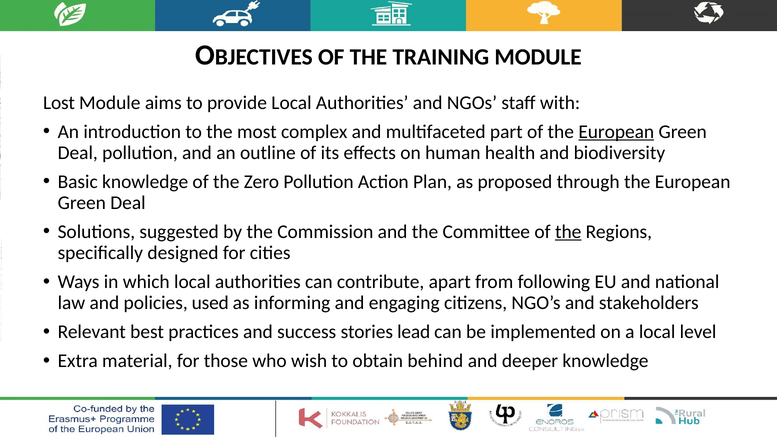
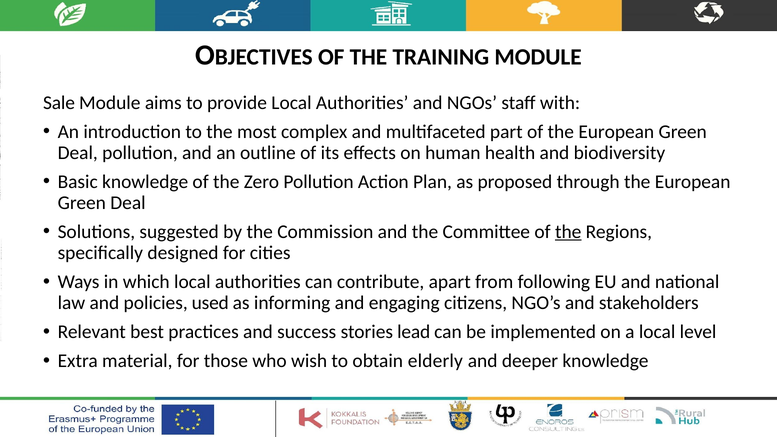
Lost: Lost -> Sale (59, 103)
European underline: present -> none (616, 132)
behind: behind -> elderly (435, 361)
